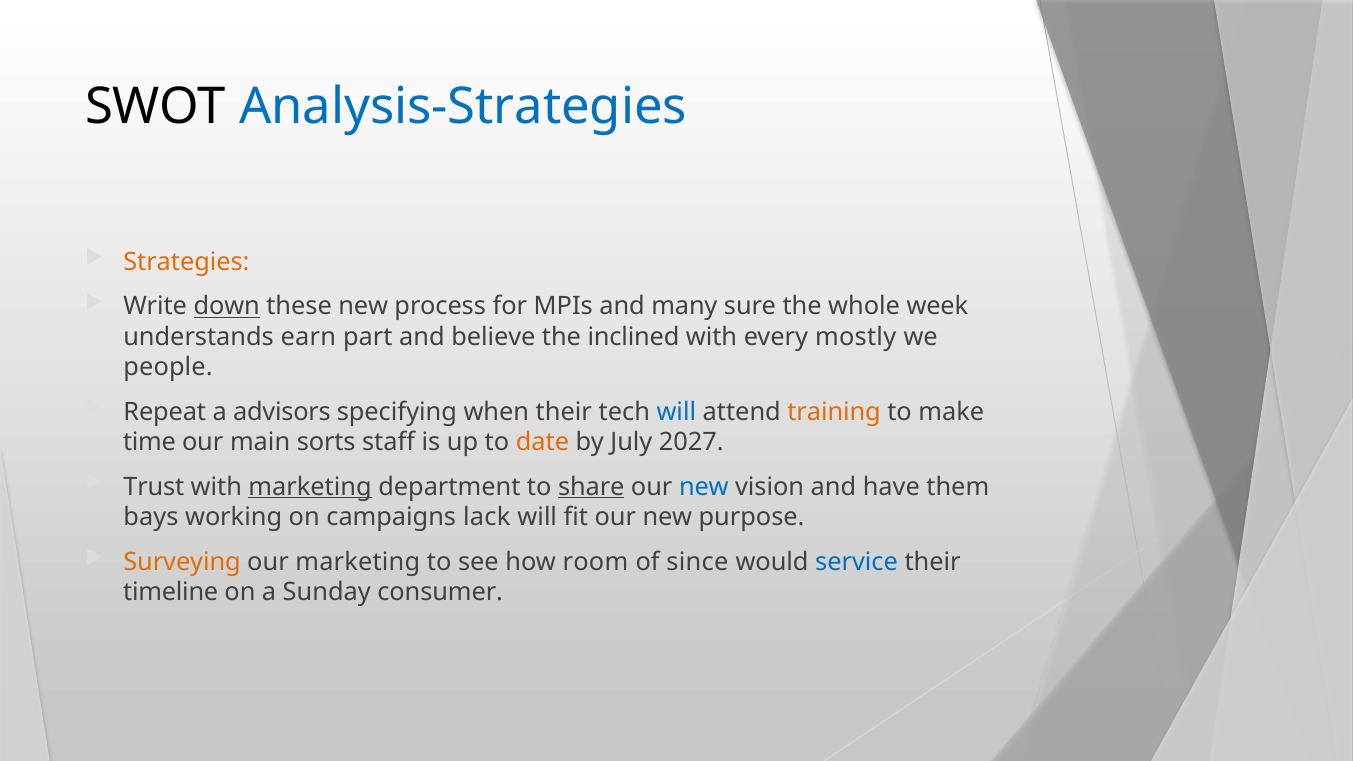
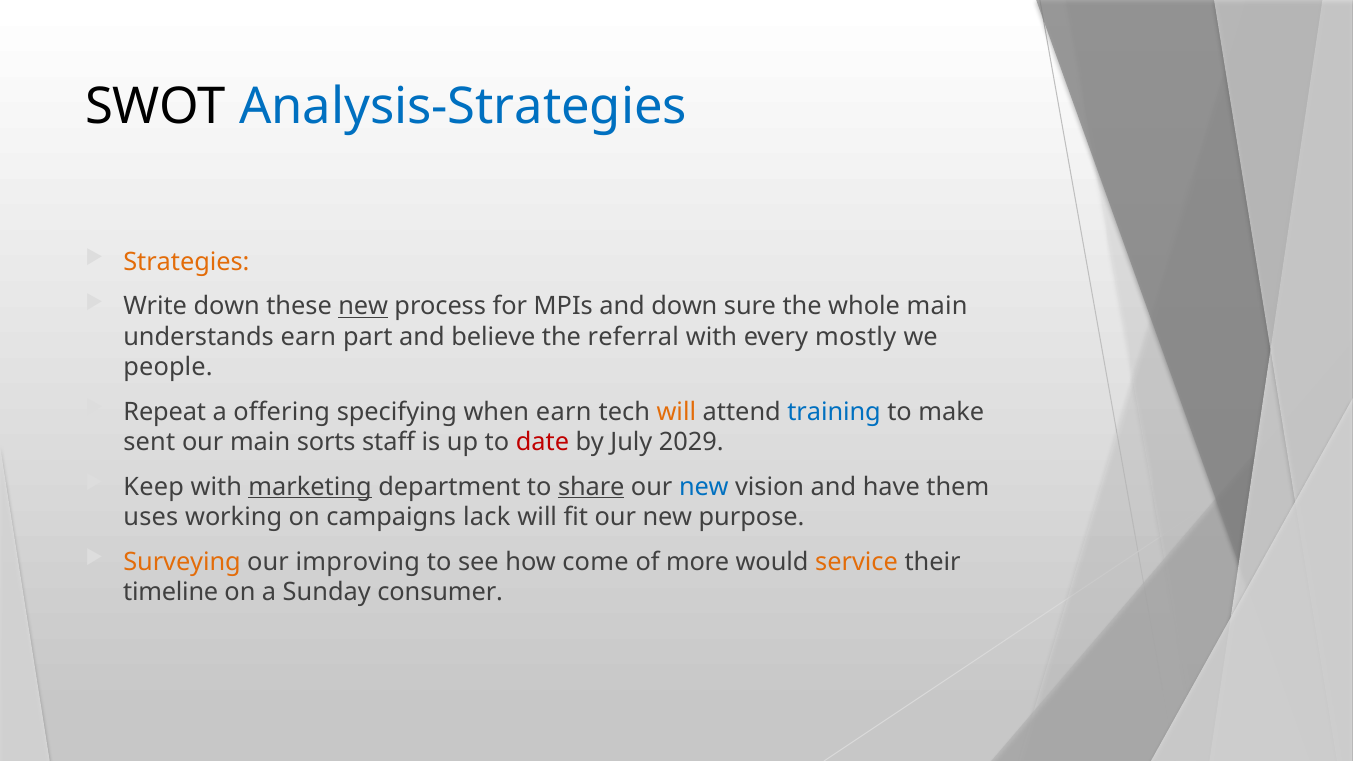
down underline: present -> none (227, 306)
new underline: none -> present (363, 306)
and many: many -> down (684, 306)
whole week: week -> main (937, 306)
inclined: inclined -> referral (633, 337)
advisors: advisors -> offering (282, 412)
when their: their -> earn (564, 412)
will colour: blue -> orange (676, 412)
training colour: orange -> blue (834, 412)
time: time -> sent (149, 442)
date colour: orange -> red (542, 442)
2027: 2027 -> 2029 (691, 442)
Trust: Trust -> Keep (154, 487)
bays: bays -> uses (151, 517)
our marketing: marketing -> improving (358, 562)
room: room -> come (595, 562)
since: since -> more (698, 562)
service colour: blue -> orange (857, 562)
